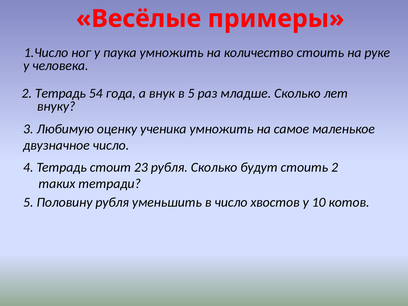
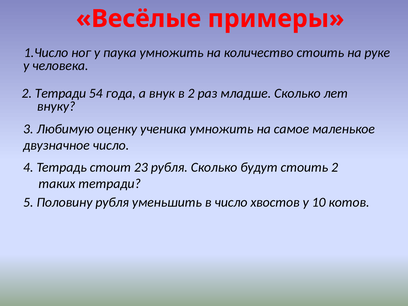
2 Тетрадь: Тетрадь -> Тетради (60, 93)
в 5: 5 -> 2 (191, 93)
